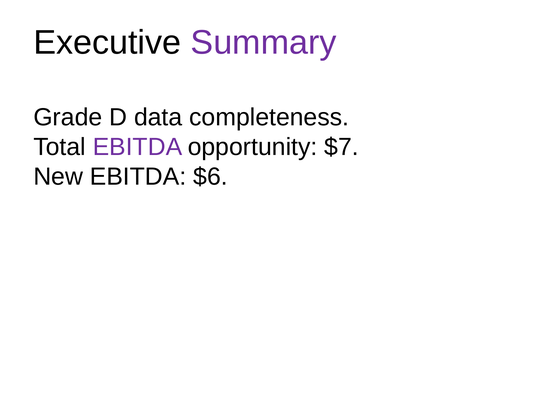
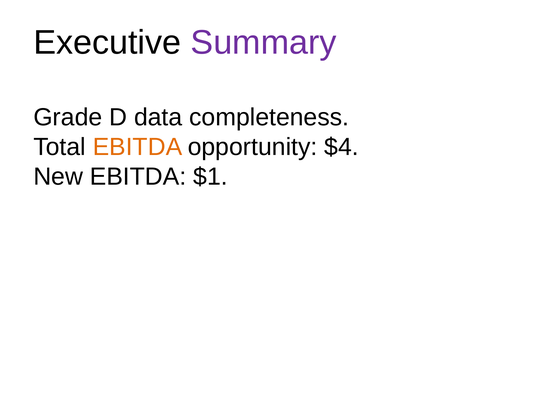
EBITDA colour: purple -> orange (137, 147)
$7: $7 -> $4 (341, 147)
$6: $6 -> $1 (211, 177)
